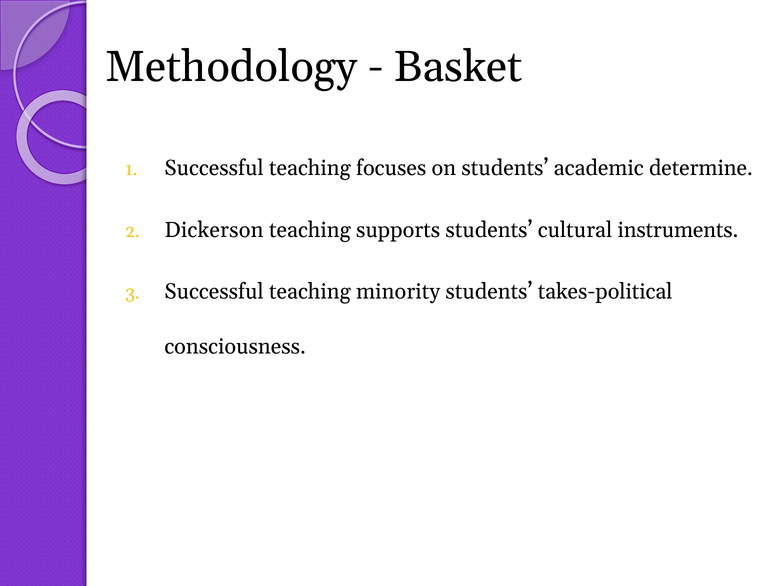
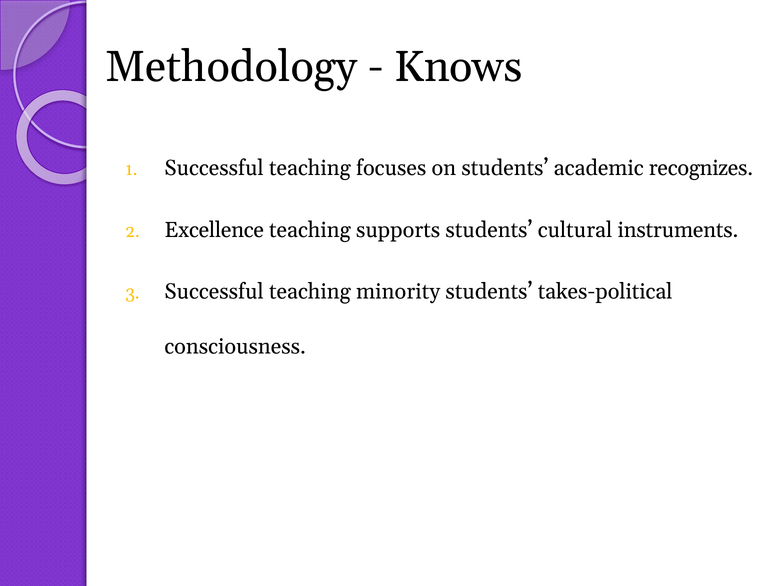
Basket: Basket -> Knows (458, 67)
determine: determine -> recognizes (701, 168)
Dickerson: Dickerson -> Excellence (214, 230)
